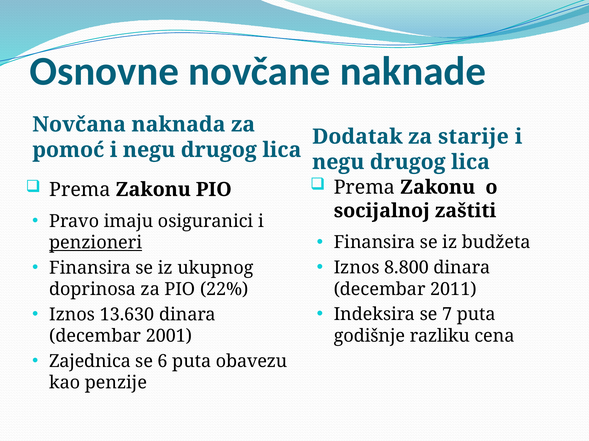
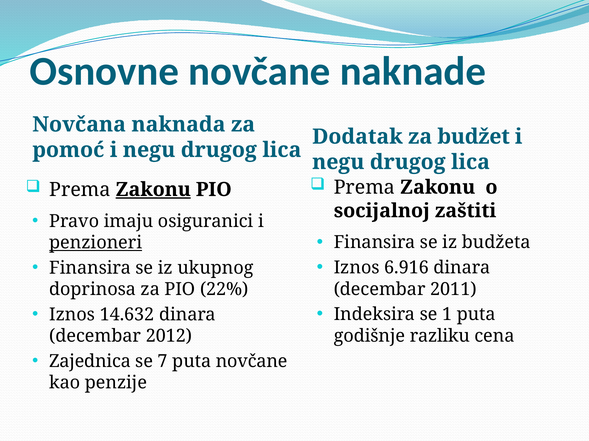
starije: starije -> budžet (474, 137)
Zakonu underline: none -> present (153, 190)
8.800: 8.800 -> 6.916 (407, 268)
7: 7 -> 1 (447, 315)
13.630: 13.630 -> 14.632 (127, 315)
2001: 2001 -> 2012 (169, 337)
6: 6 -> 7 (163, 362)
puta obavezu: obavezu -> novčane (252, 362)
